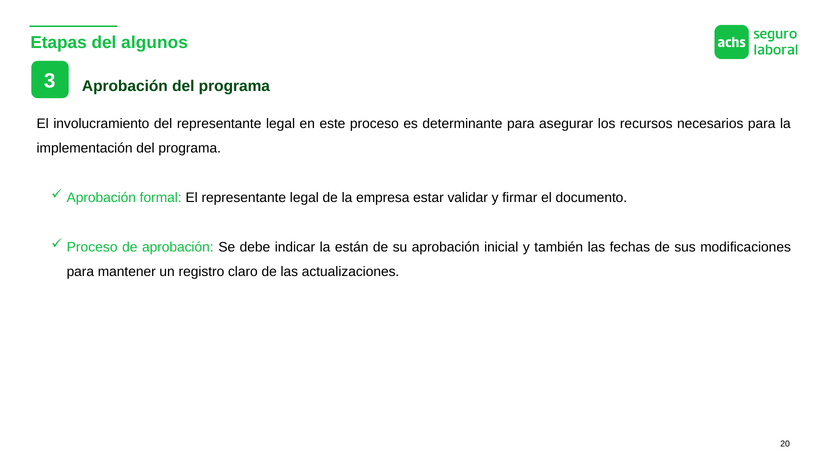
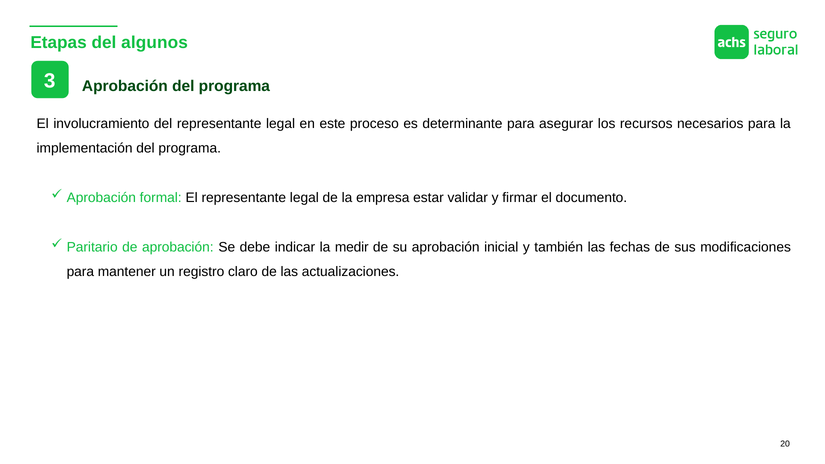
Proceso: Proceso -> Paritario (92, 247)
están: están -> medir (352, 247)
